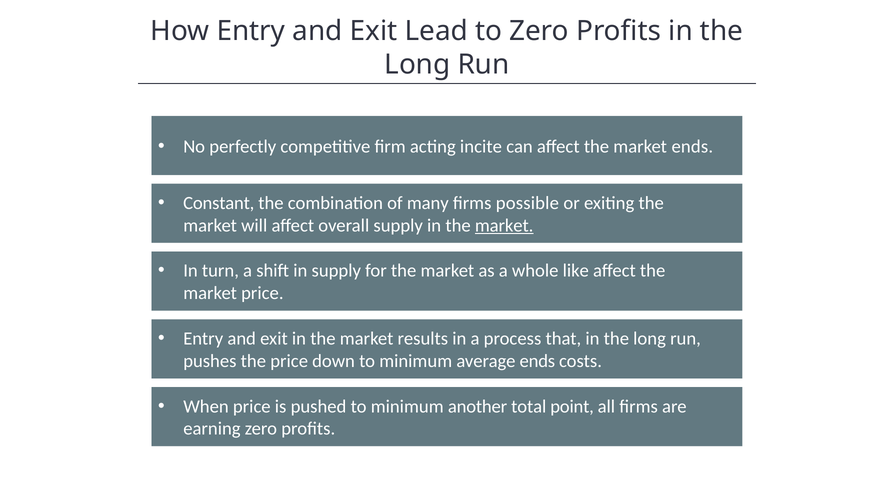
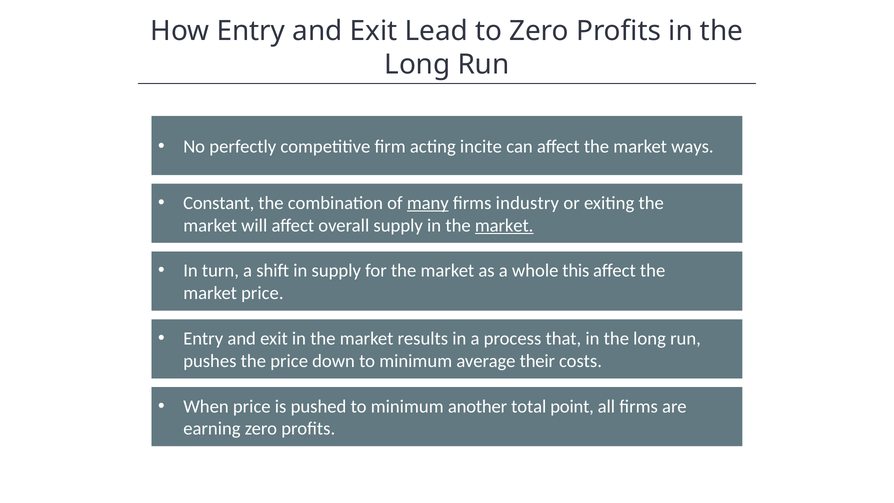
market ends: ends -> ways (692, 147)
many underline: none -> present (428, 203)
possible: possible -> industry (527, 203)
like: like -> this (576, 271)
average ends: ends -> their (537, 361)
